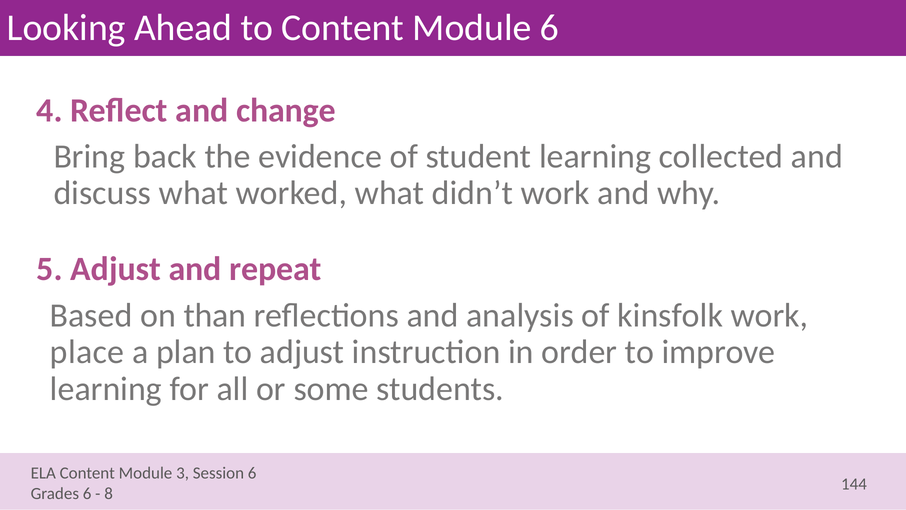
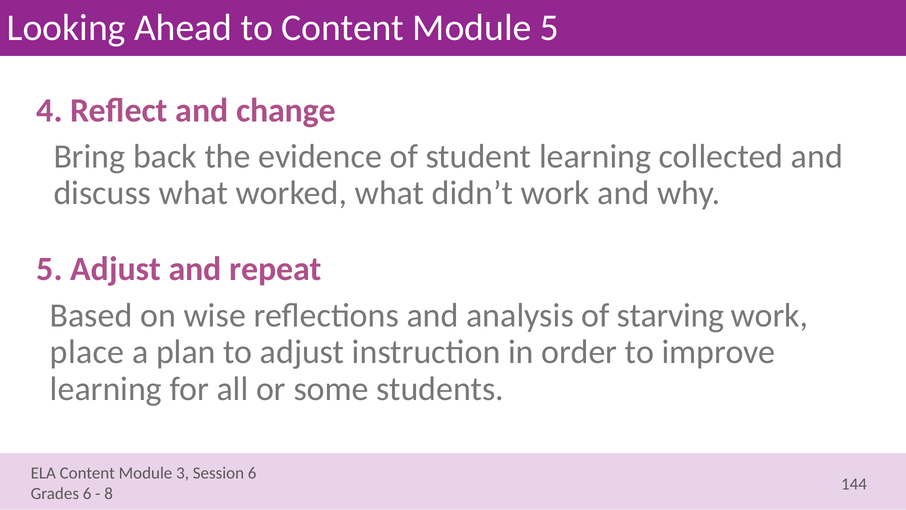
Module 6: 6 -> 5 (550, 28)
than: than -> wise (215, 315)
kinsfolk: kinsfolk -> starving (670, 315)
